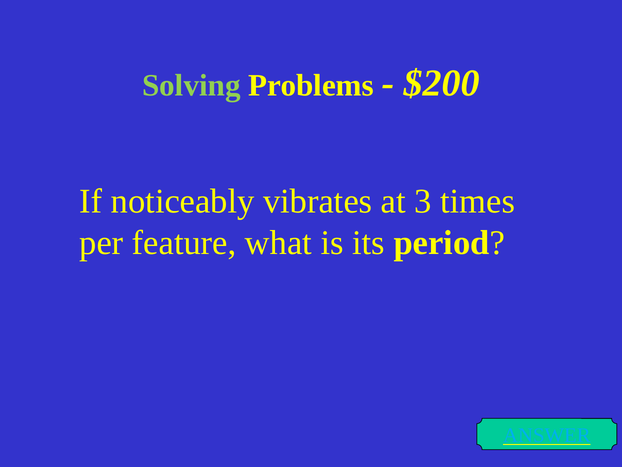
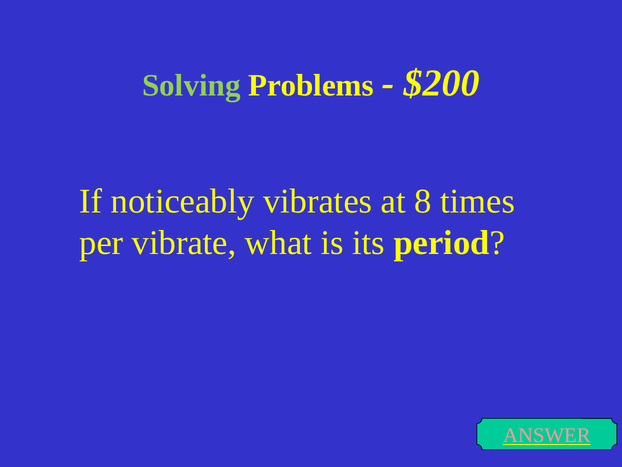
3: 3 -> 8 (423, 201)
feature: feature -> vibrate (184, 242)
ANSWER colour: light blue -> pink (547, 435)
